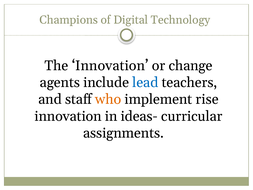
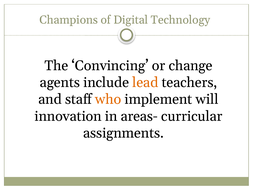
The Innovation: Innovation -> Convincing (110, 65)
lead colour: blue -> orange (145, 82)
rise: rise -> will (207, 99)
ideas-: ideas- -> areas- (139, 116)
